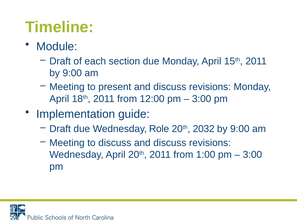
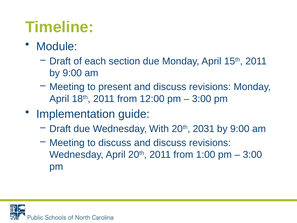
Role: Role -> With (159, 129)
2032: 2032 -> 2031 (204, 129)
